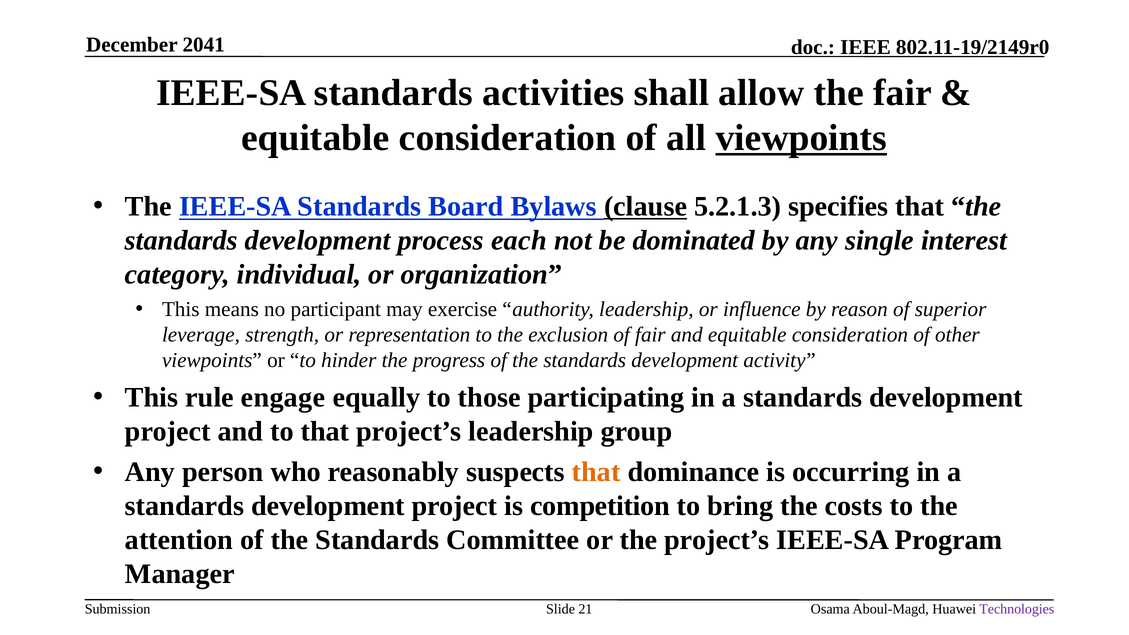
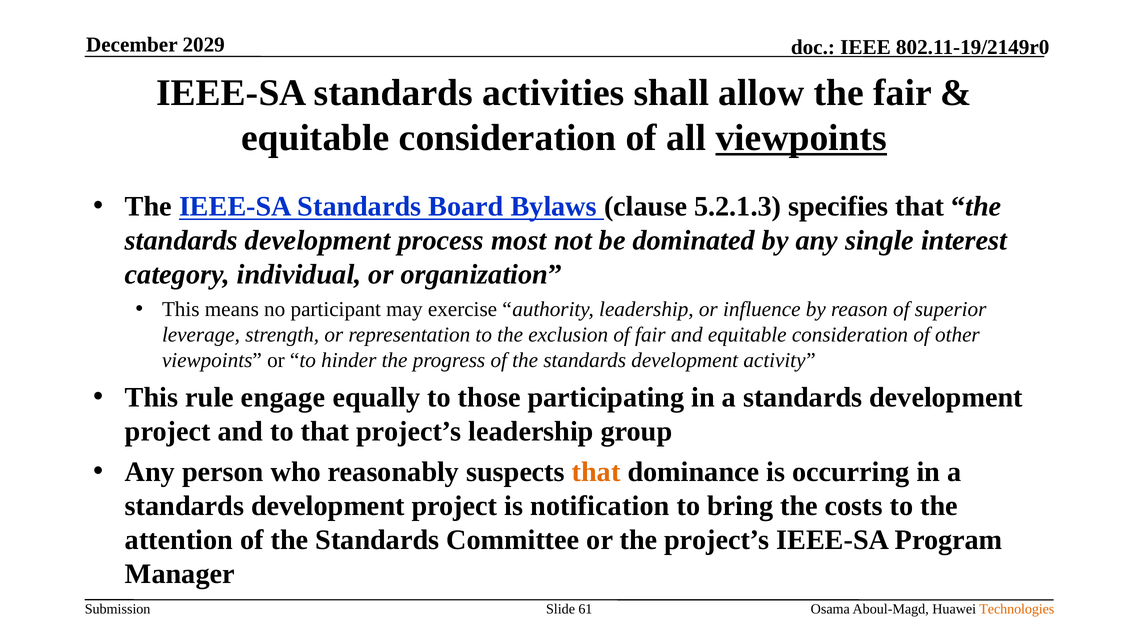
2041: 2041 -> 2029 (204, 45)
clause underline: present -> none (646, 207)
each: each -> most (519, 241)
competition: competition -> notification (600, 506)
21: 21 -> 61 (585, 609)
Technologies colour: purple -> orange (1017, 609)
